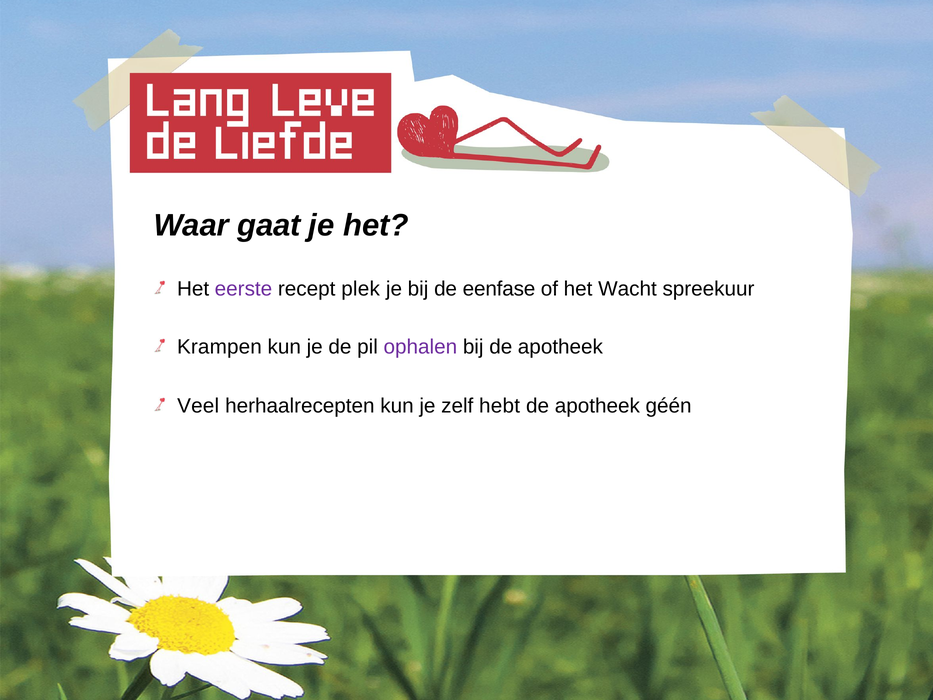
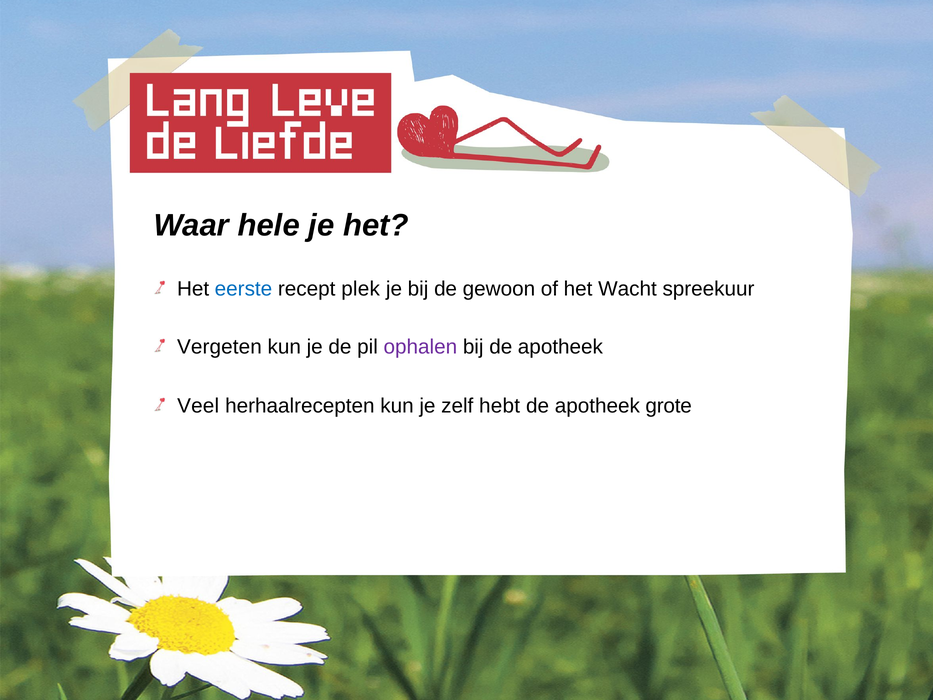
gaat: gaat -> hele (269, 226)
eerste colour: purple -> blue (243, 289)
eenfase: eenfase -> gewoon (499, 289)
Krampen: Krampen -> Vergeten (219, 347)
géén: géén -> grote (669, 406)
